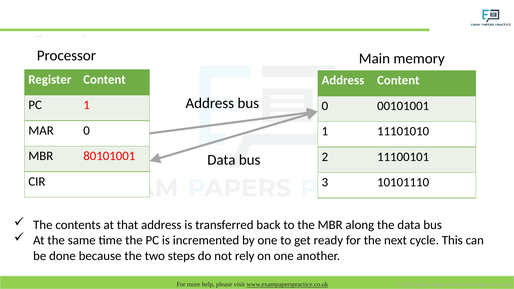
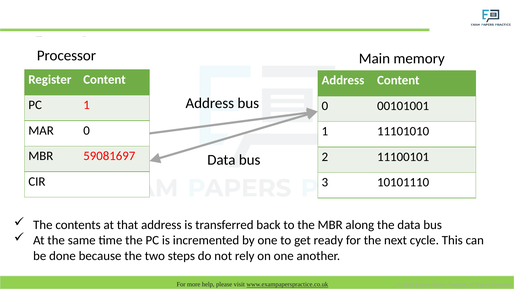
80101001: 80101001 -> 59081697 (109, 156)
